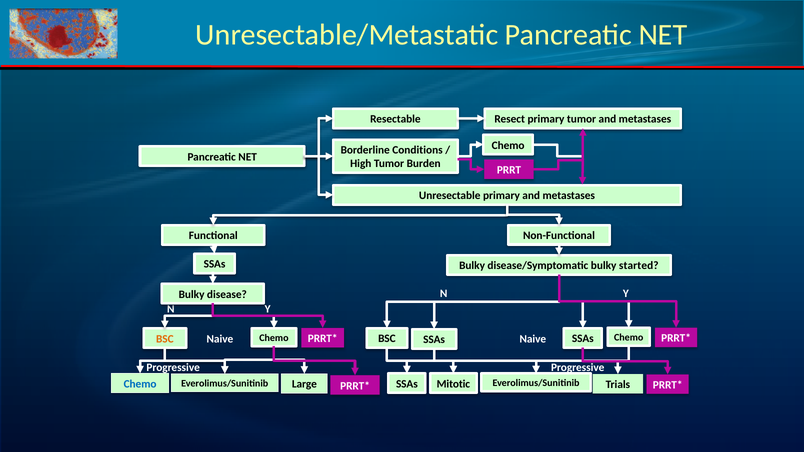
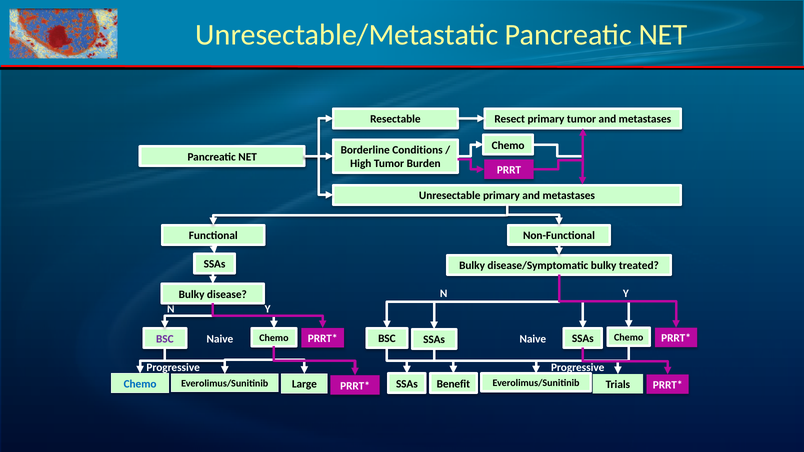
started: started -> treated (639, 266)
BSC colour: orange -> purple (165, 339)
Mitotic: Mitotic -> Benefit (453, 384)
